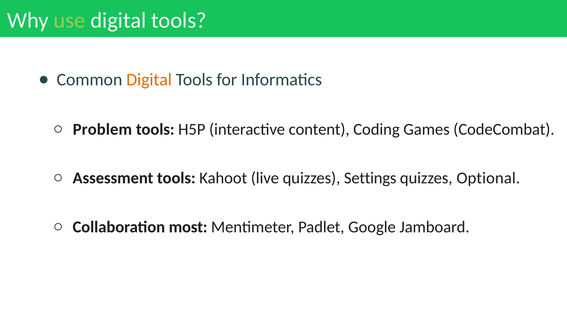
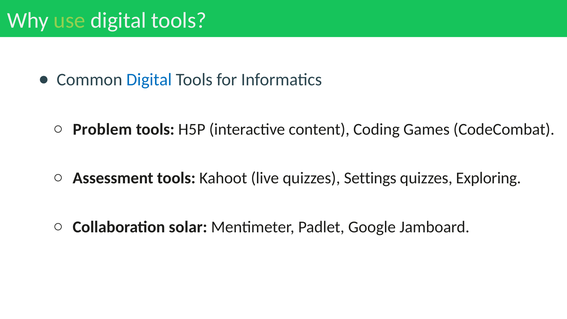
Digital colour: orange -> blue (149, 80)
Optional: Optional -> Exploring (488, 178)
most: most -> solar (188, 227)
